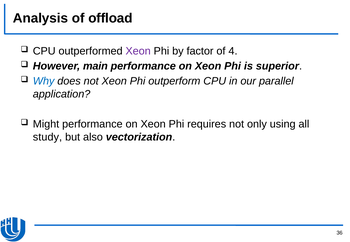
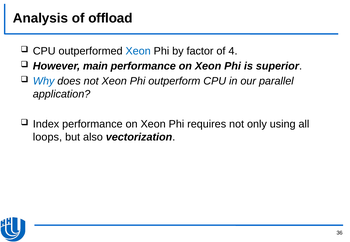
Xeon colour: purple -> blue (138, 51)
Might: Might -> Index (46, 124)
study: study -> loops (47, 137)
